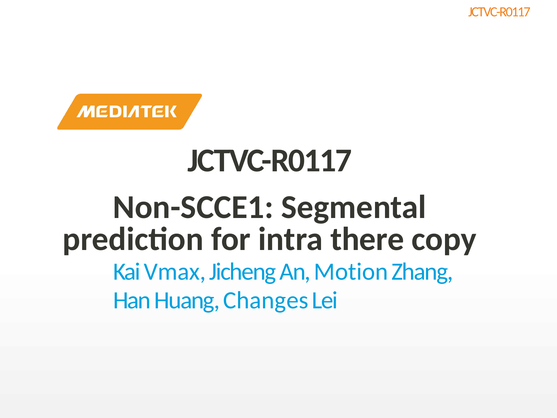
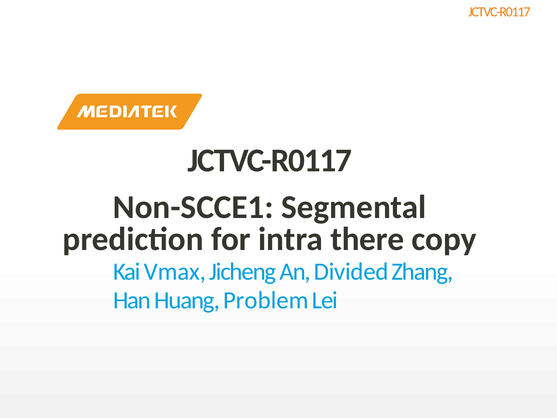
Motion: Motion -> Divided (351, 272)
Changes: Changes -> Problem (266, 300)
